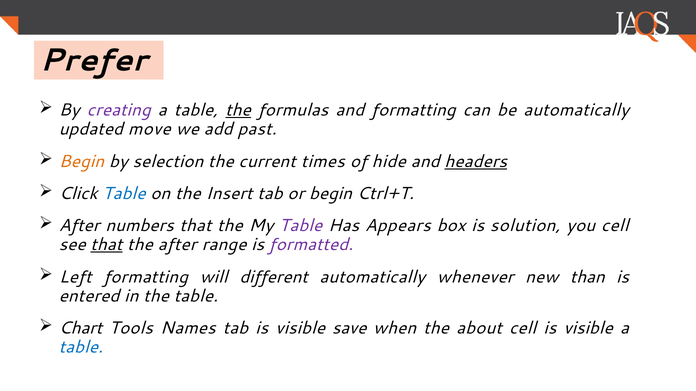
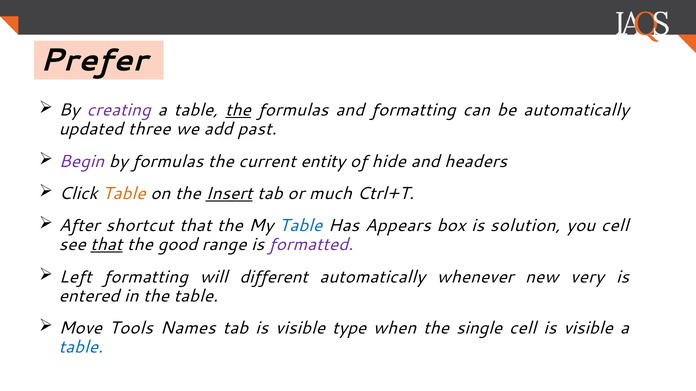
move: move -> three (149, 129)
Begin colour: orange -> purple (81, 162)
by selection: selection -> formulas (168, 162)
times: times -> entity (323, 162)
headers underline: present -> none (476, 162)
Table colour: blue -> orange (124, 194)
Insert underline: none -> present (229, 194)
or begin: begin -> much (331, 194)
numbers: numbers -> shortcut (140, 226)
Table colour: purple -> blue (301, 226)
the after: after -> good (177, 245)
than: than -> very (587, 277)
Chart: Chart -> Move (80, 328)
save: save -> type (349, 328)
about: about -> single (479, 328)
